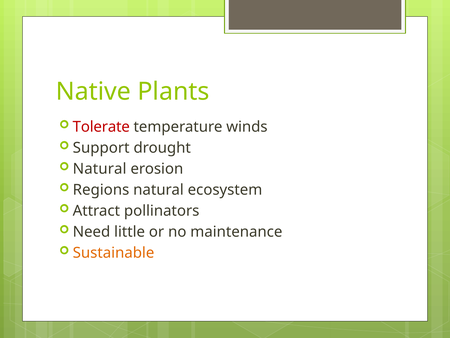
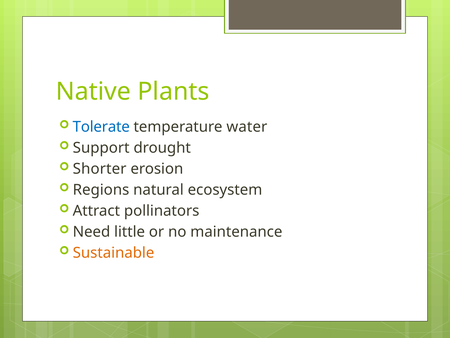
Tolerate colour: red -> blue (101, 127)
winds: winds -> water (247, 127)
Natural: Natural -> Shorter (100, 169)
